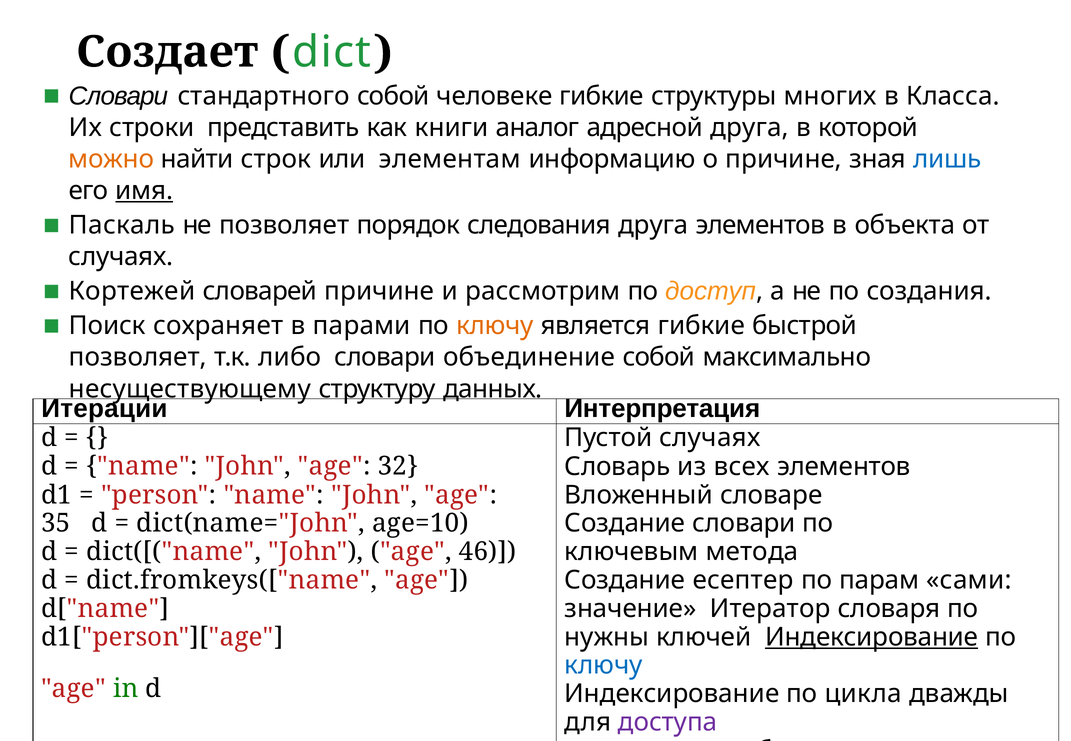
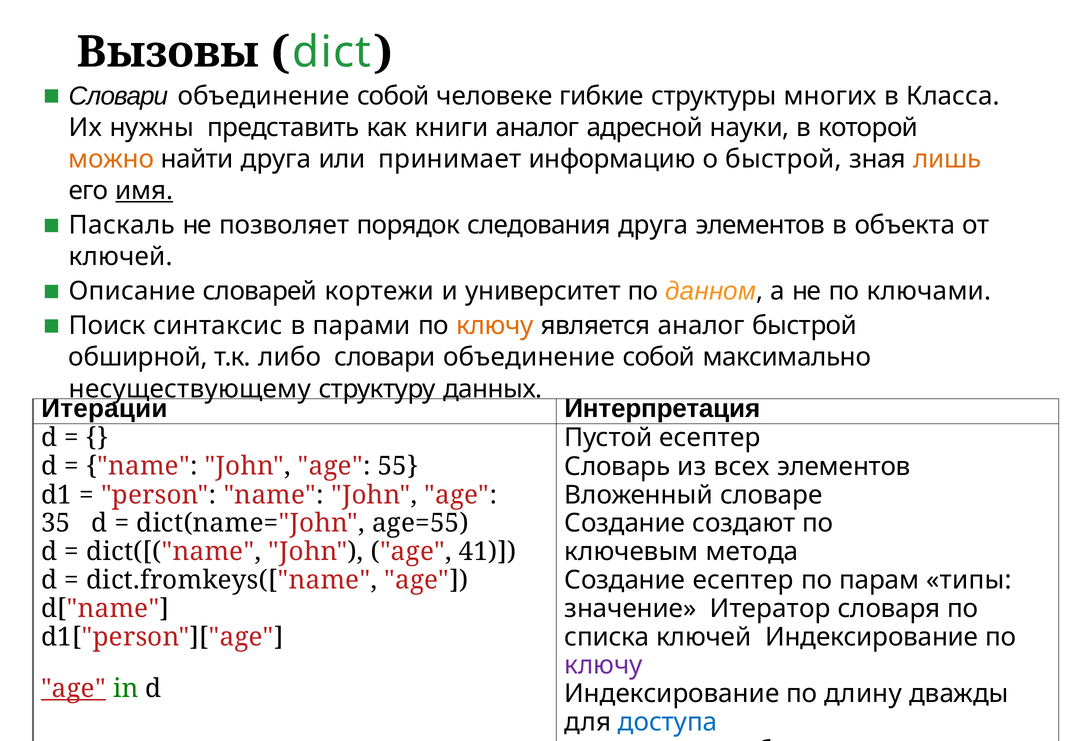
Создает: Создает -> Вызовы (168, 52)
стандартного: стандартного -> объединение (264, 96)
строки: строки -> нужны (152, 128)
адресной друга: друга -> науки (750, 128)
найти строк: строк -> друга (276, 159)
элементам: элементам -> принимает (450, 159)
о причине: причине -> быстрой (784, 159)
лишь colour: blue -> orange (948, 159)
случаях: случаях -> ключей (121, 257)
Кортежей: Кортежей -> Описание (132, 291)
словарей причине: причине -> кортежи (379, 291)
рассмотрим: рассмотрим -> университет (543, 291)
доступ: доступ -> данном (711, 291)
создания: создания -> ключами (929, 291)
сохраняет: сохраняет -> синтаксис (218, 326)
является гибкие: гибкие -> аналог (701, 326)
позволяет: позволяет -> обширной (138, 358)
Пустой случаях: случаях -> есептер (710, 438)
32: 32 -> 55 (398, 466)
age=10: age=10 -> age=55 (420, 524)
Создание словари: словари -> создают (744, 524)
46: 46 -> 41 (488, 552)
сами: сами -> типы (969, 581)
нужны: нужны -> списка (607, 637)
Индексирование underline: present -> none (872, 637)
ключу colour: blue -> purple (604, 666)
age underline: none -> present (73, 689)
цикла: цикла -> длину (863, 694)
доступа colour: purple -> blue (668, 722)
